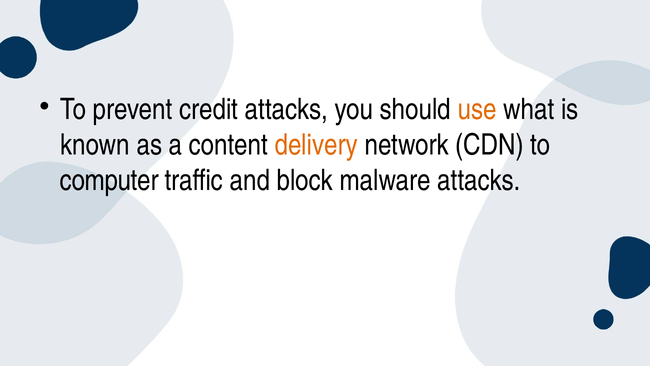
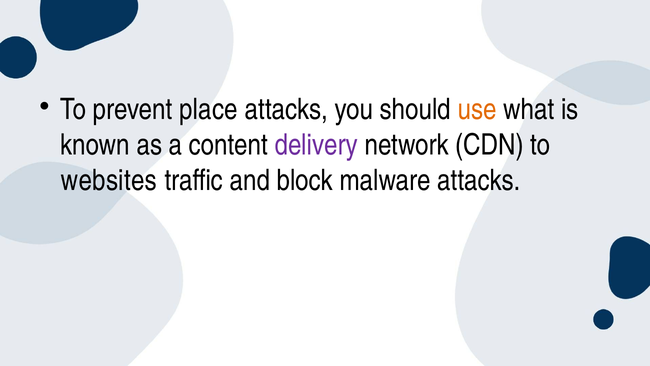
credit: credit -> place (209, 109)
delivery colour: orange -> purple (316, 145)
computer: computer -> websites (109, 180)
